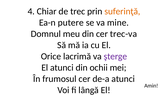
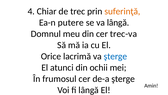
va mine: mine -> lângă (118, 22)
şterge colour: purple -> blue (115, 56)
de-a atunci: atunci -> şterge (123, 78)
